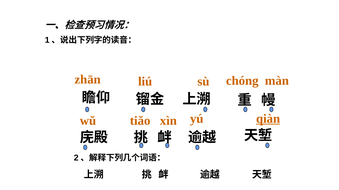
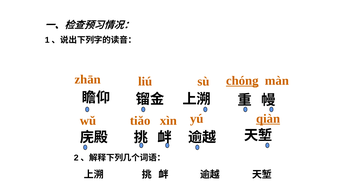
chóng underline: none -> present (242, 81)
